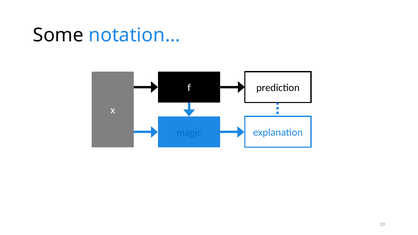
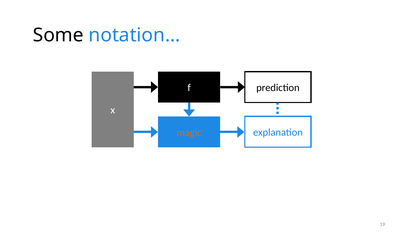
magic colour: blue -> orange (189, 133)
